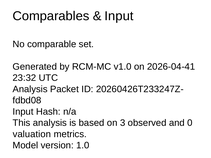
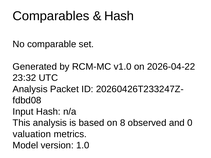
Input: Input -> Hash (119, 16)
2026-04-41: 2026-04-41 -> 2026-04-22 (171, 67)
3: 3 -> 8 (123, 123)
